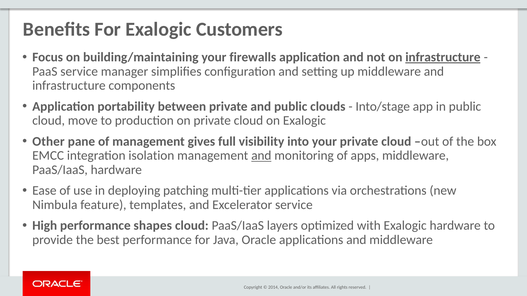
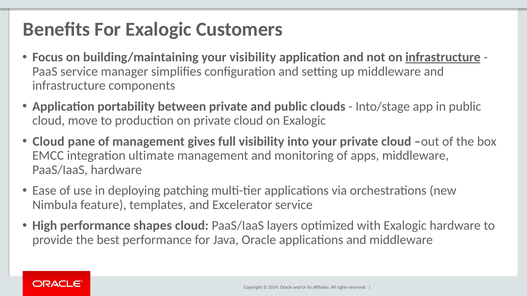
your firewalls: firewalls -> visibility (253, 57)
Other: Other -> Cloud (48, 142)
isolation: isolation -> ultimate (151, 156)
and underline: present -> none (261, 156)
